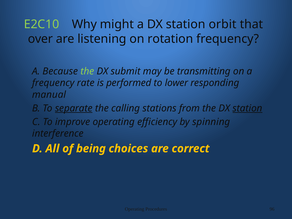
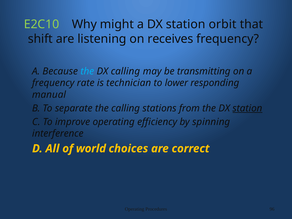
over: over -> shift (40, 39)
rotation: rotation -> receives (170, 39)
the colour: light green -> light blue (87, 71)
DX submit: submit -> calling (126, 71)
performed: performed -> technician (129, 83)
separate underline: present -> none (74, 108)
being: being -> world (91, 149)
